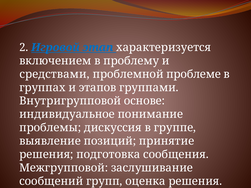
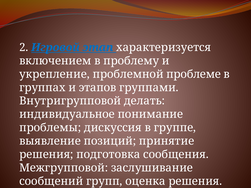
средствами: средствами -> укрепление (54, 74)
основе: основе -> делать (144, 101)
